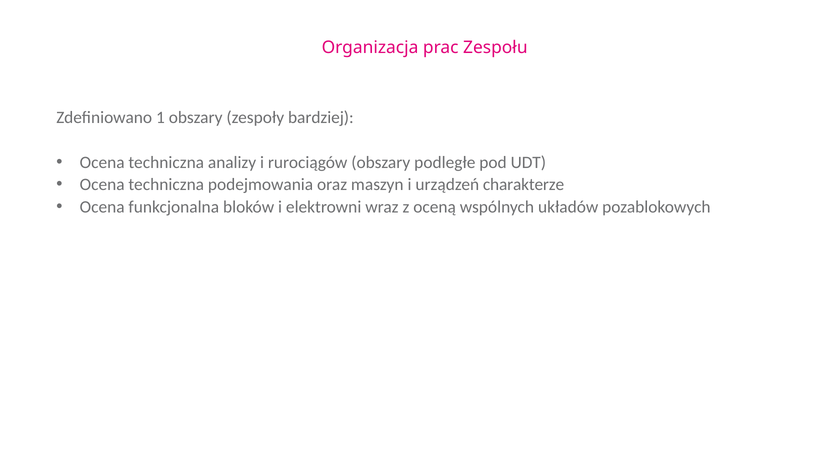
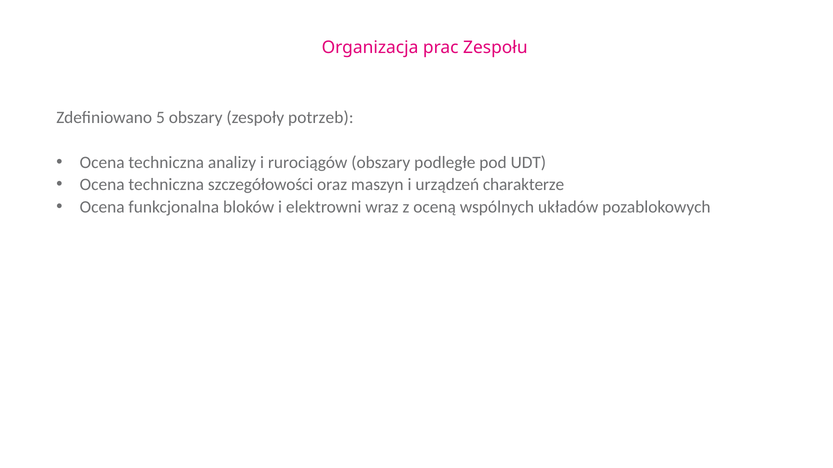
1: 1 -> 5 (160, 118)
bardziej: bardziej -> potrzeb (321, 118)
podejmowania: podejmowania -> szczegółowości (261, 185)
